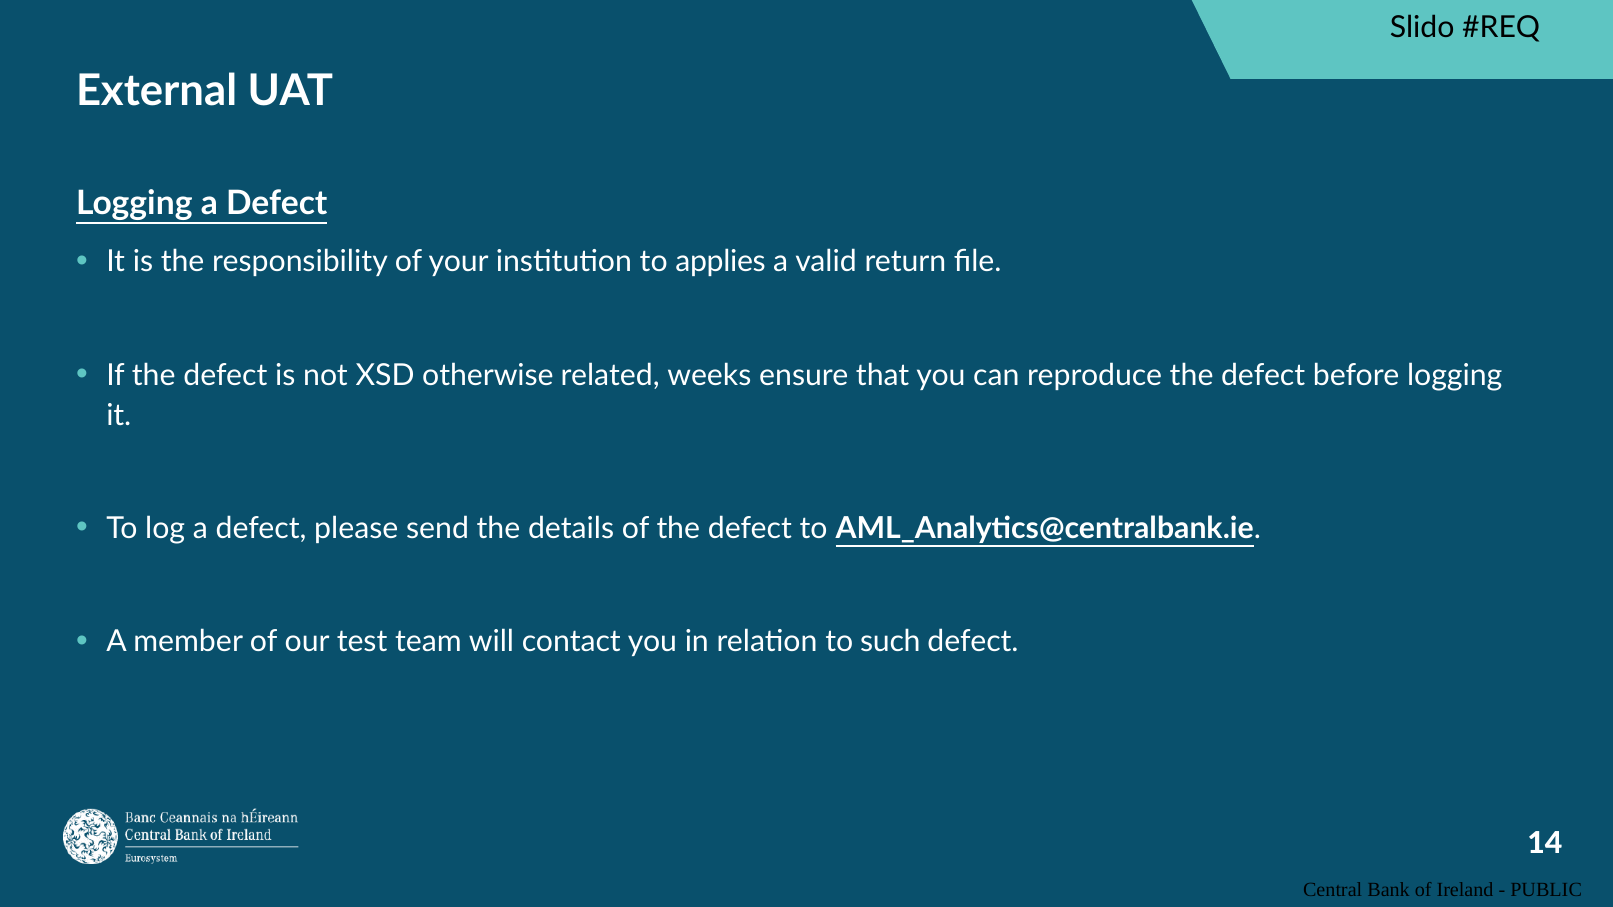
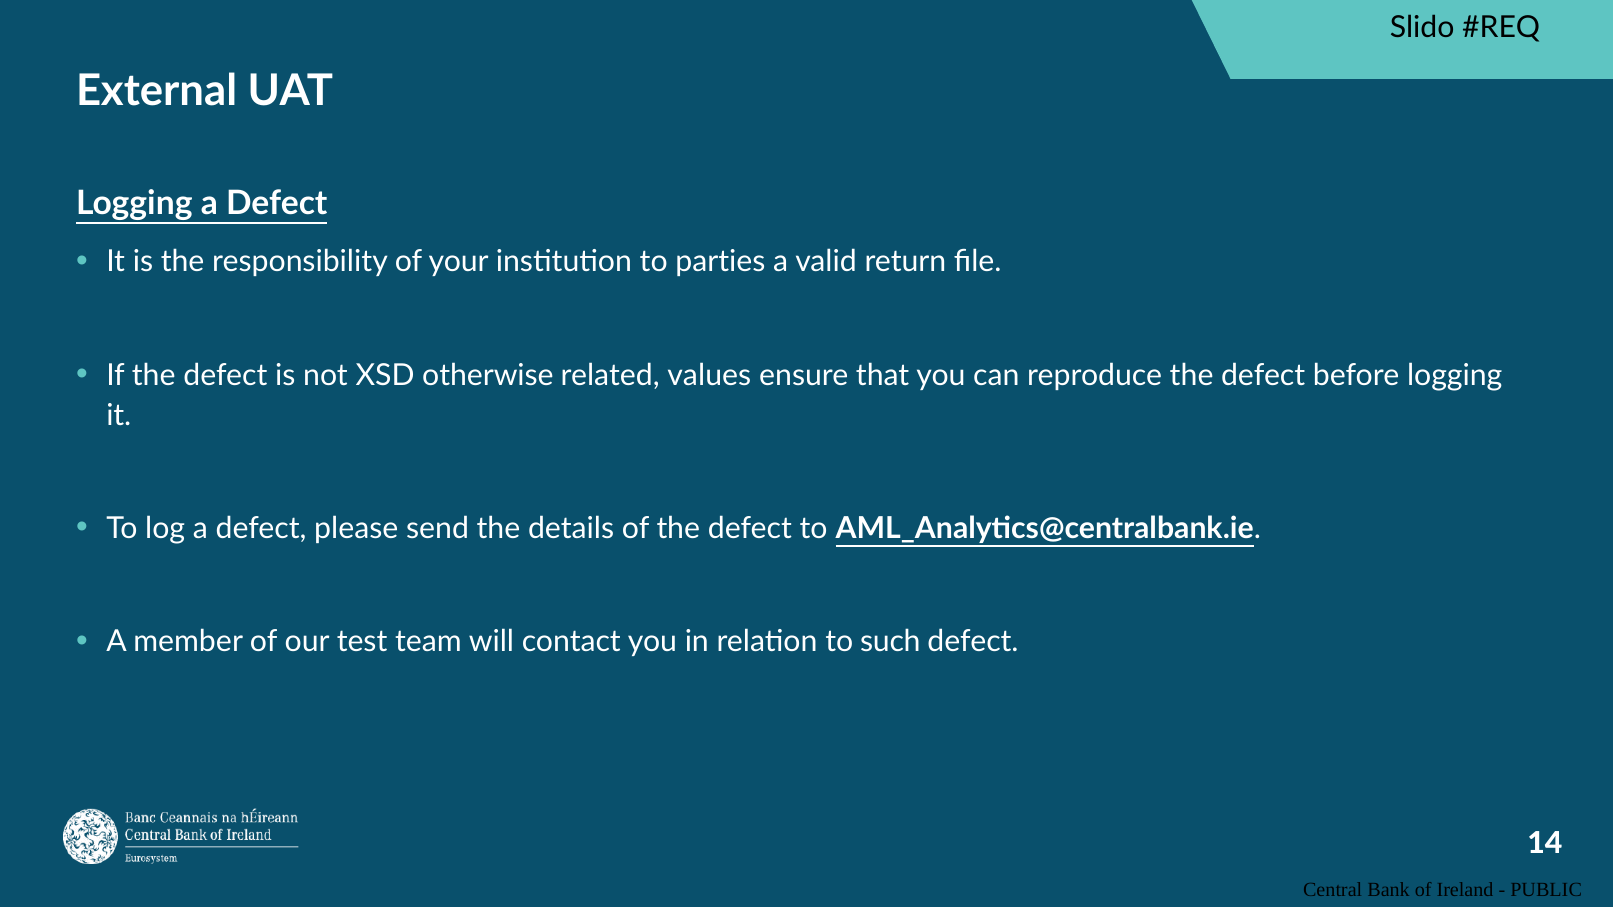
applies: applies -> parties (720, 262)
weeks: weeks -> values (709, 375)
